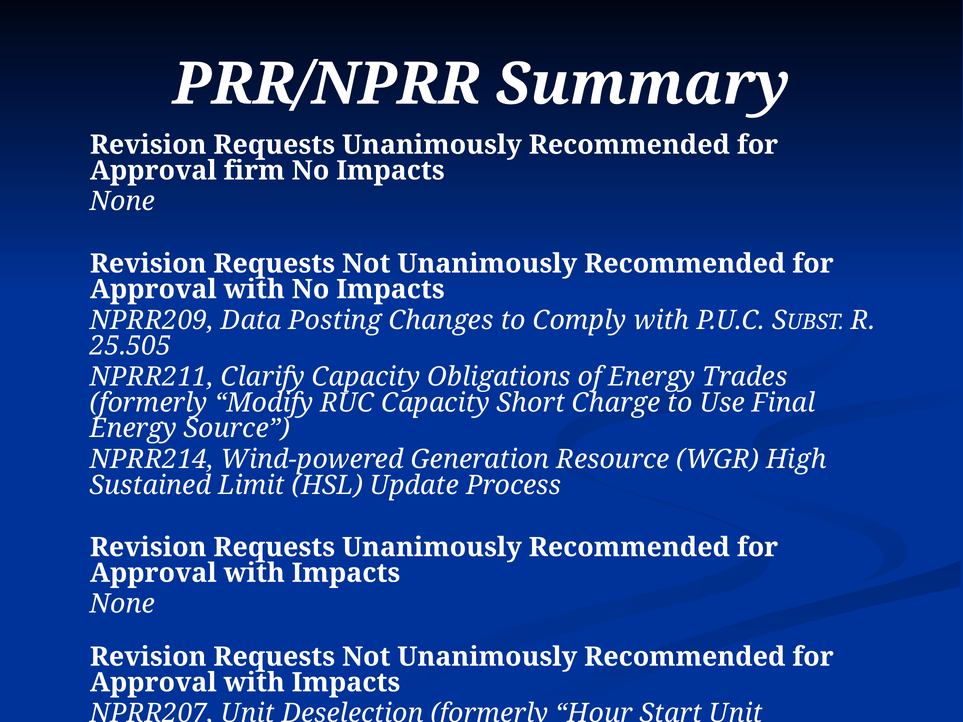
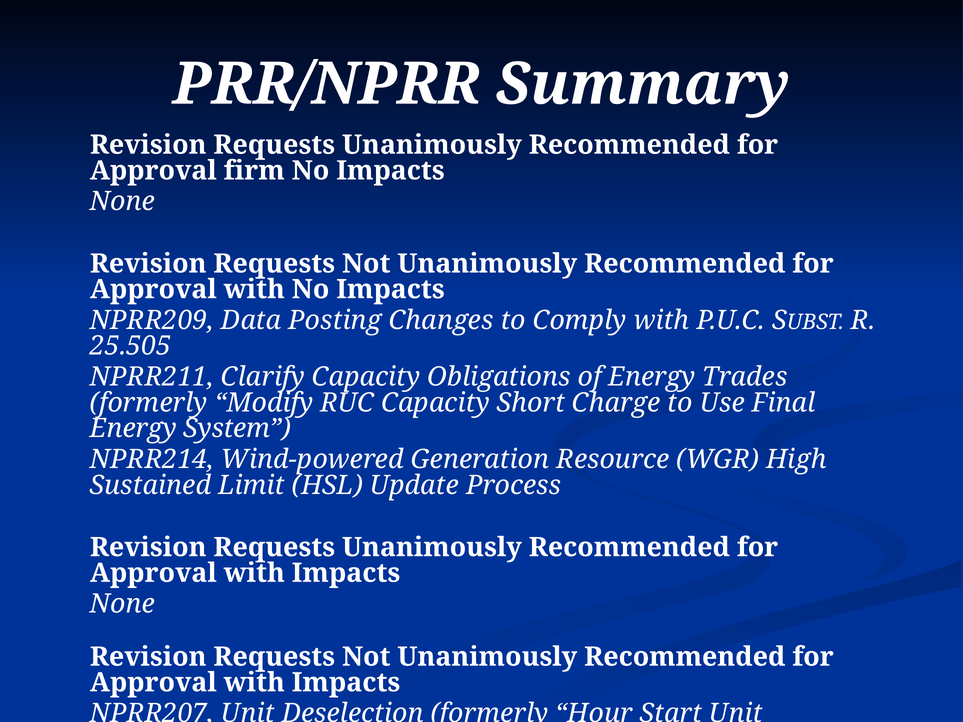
Source: Source -> System (237, 429)
